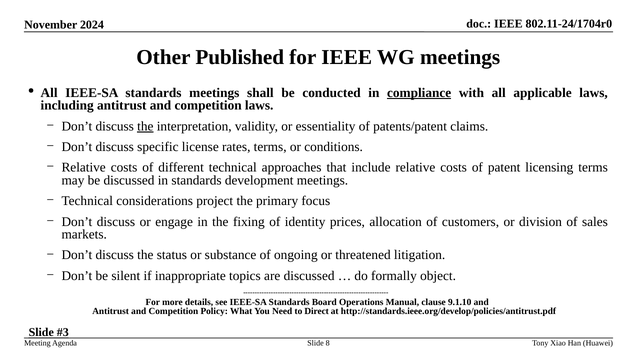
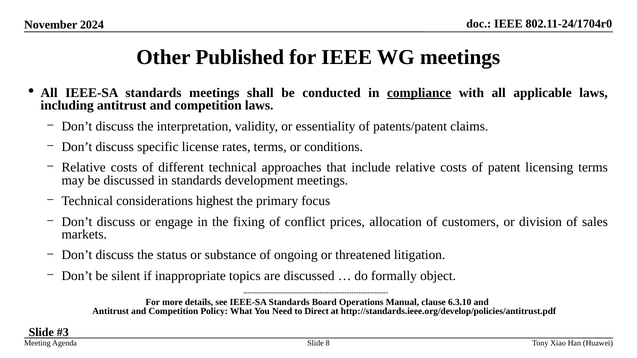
the underline: present -> none (145, 126)
project: project -> highest (215, 201)
identity: identity -> conflict (305, 222)
9.1.10: 9.1.10 -> 6.3.10 (460, 302)
